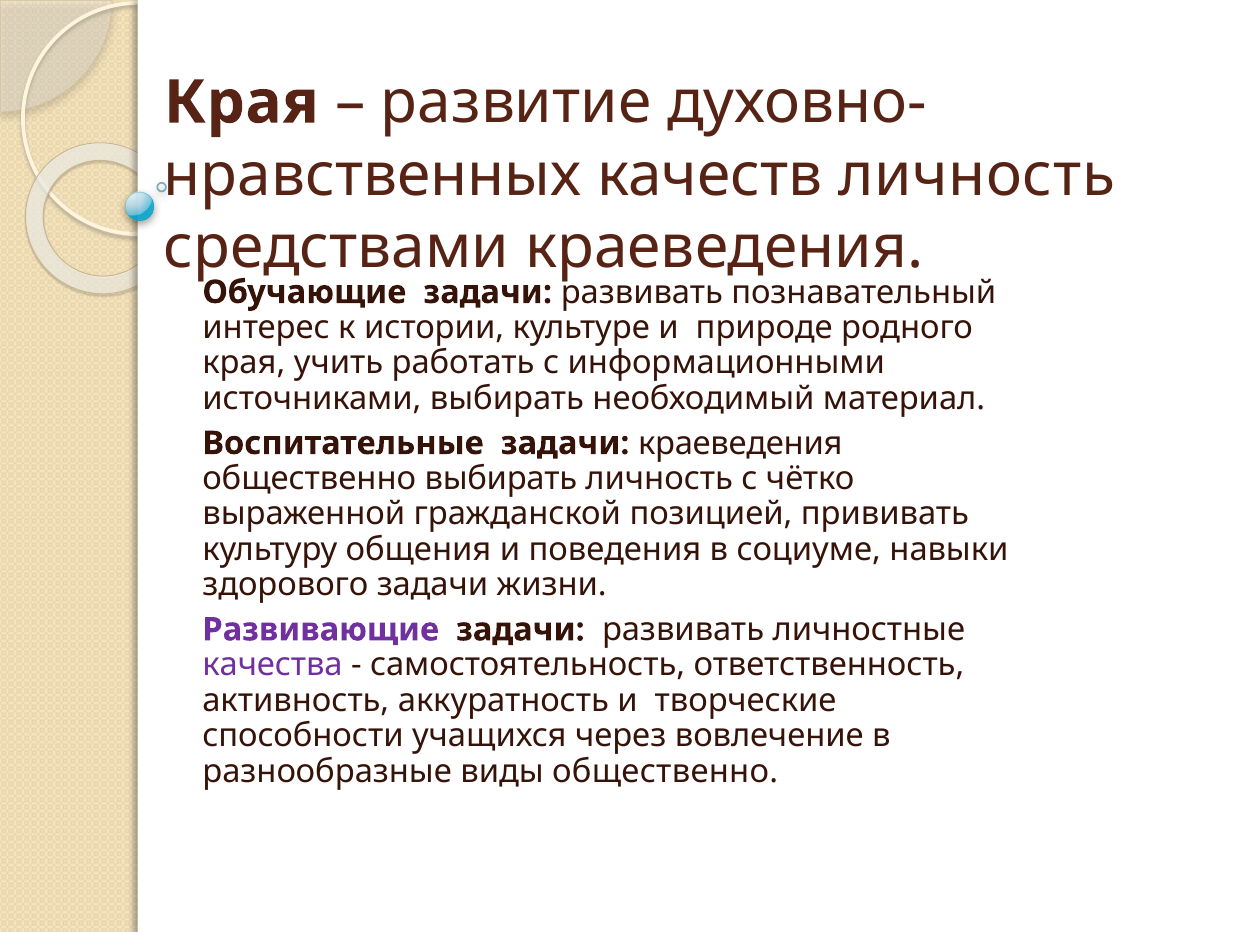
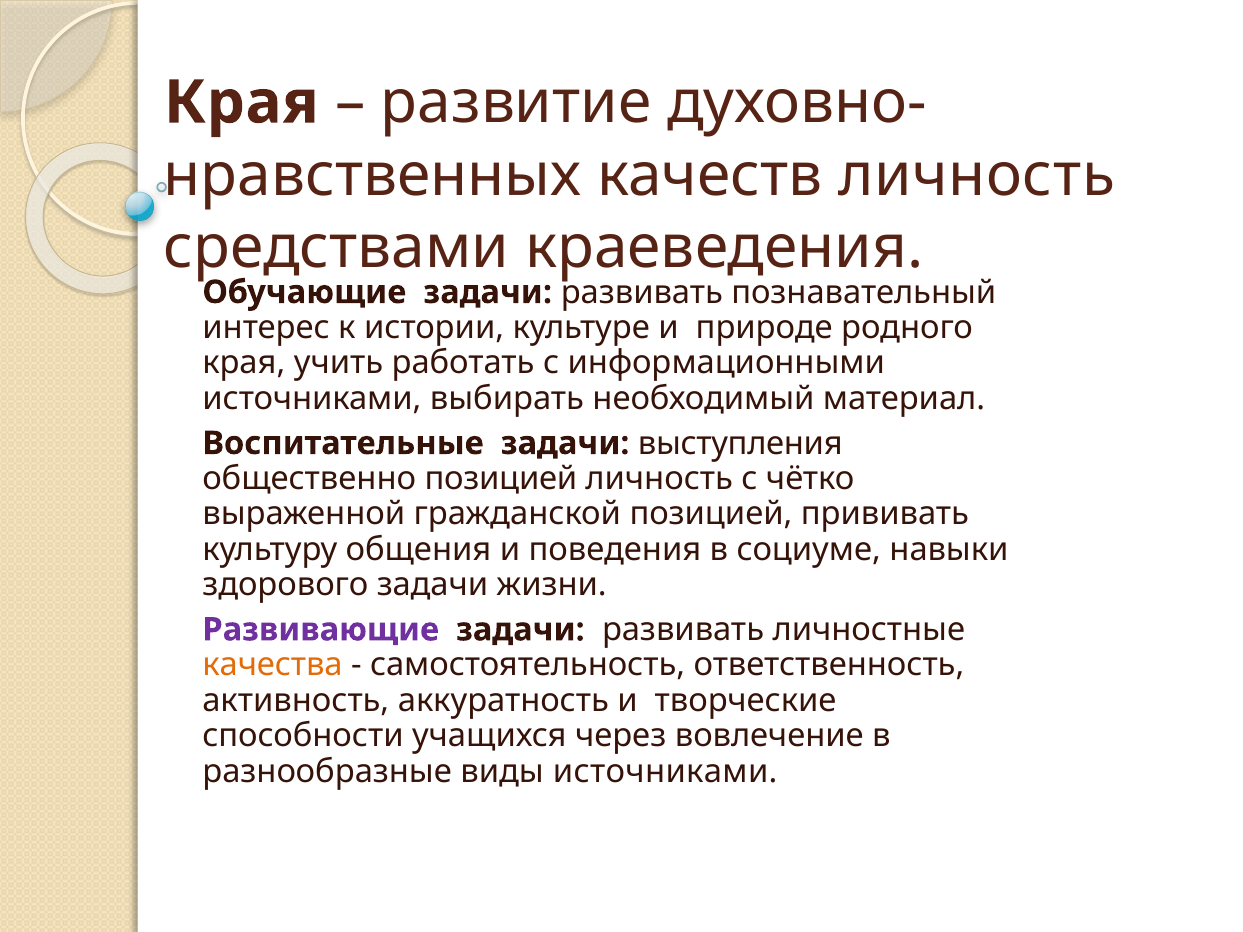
задачи краеведения: краеведения -> выступления (740, 443)
общественно выбирать: выбирать -> позицией (501, 479)
качества colour: purple -> orange (273, 665)
виды общественно: общественно -> источниками (665, 772)
